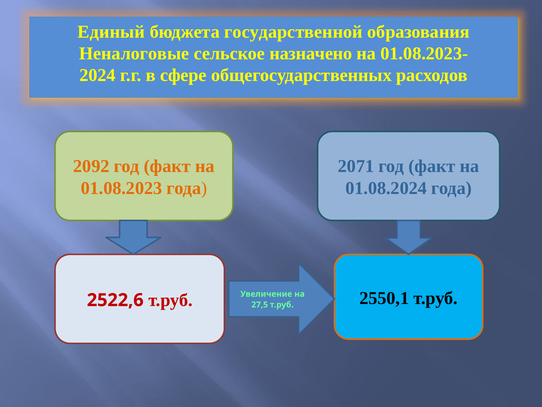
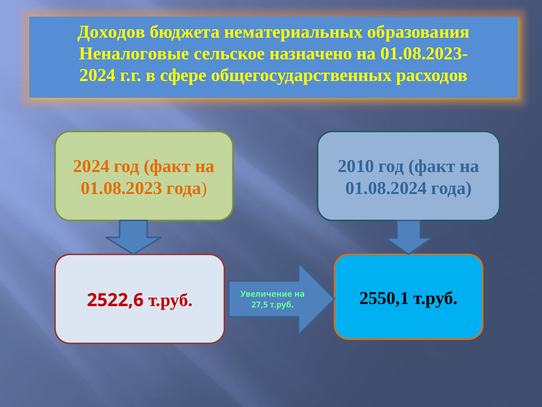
Единый: Единый -> Доходов (111, 32)
государственной: государственной -> нематериальных (294, 32)
2092: 2092 -> 2024 (91, 166)
2071: 2071 -> 2010 (356, 166)
